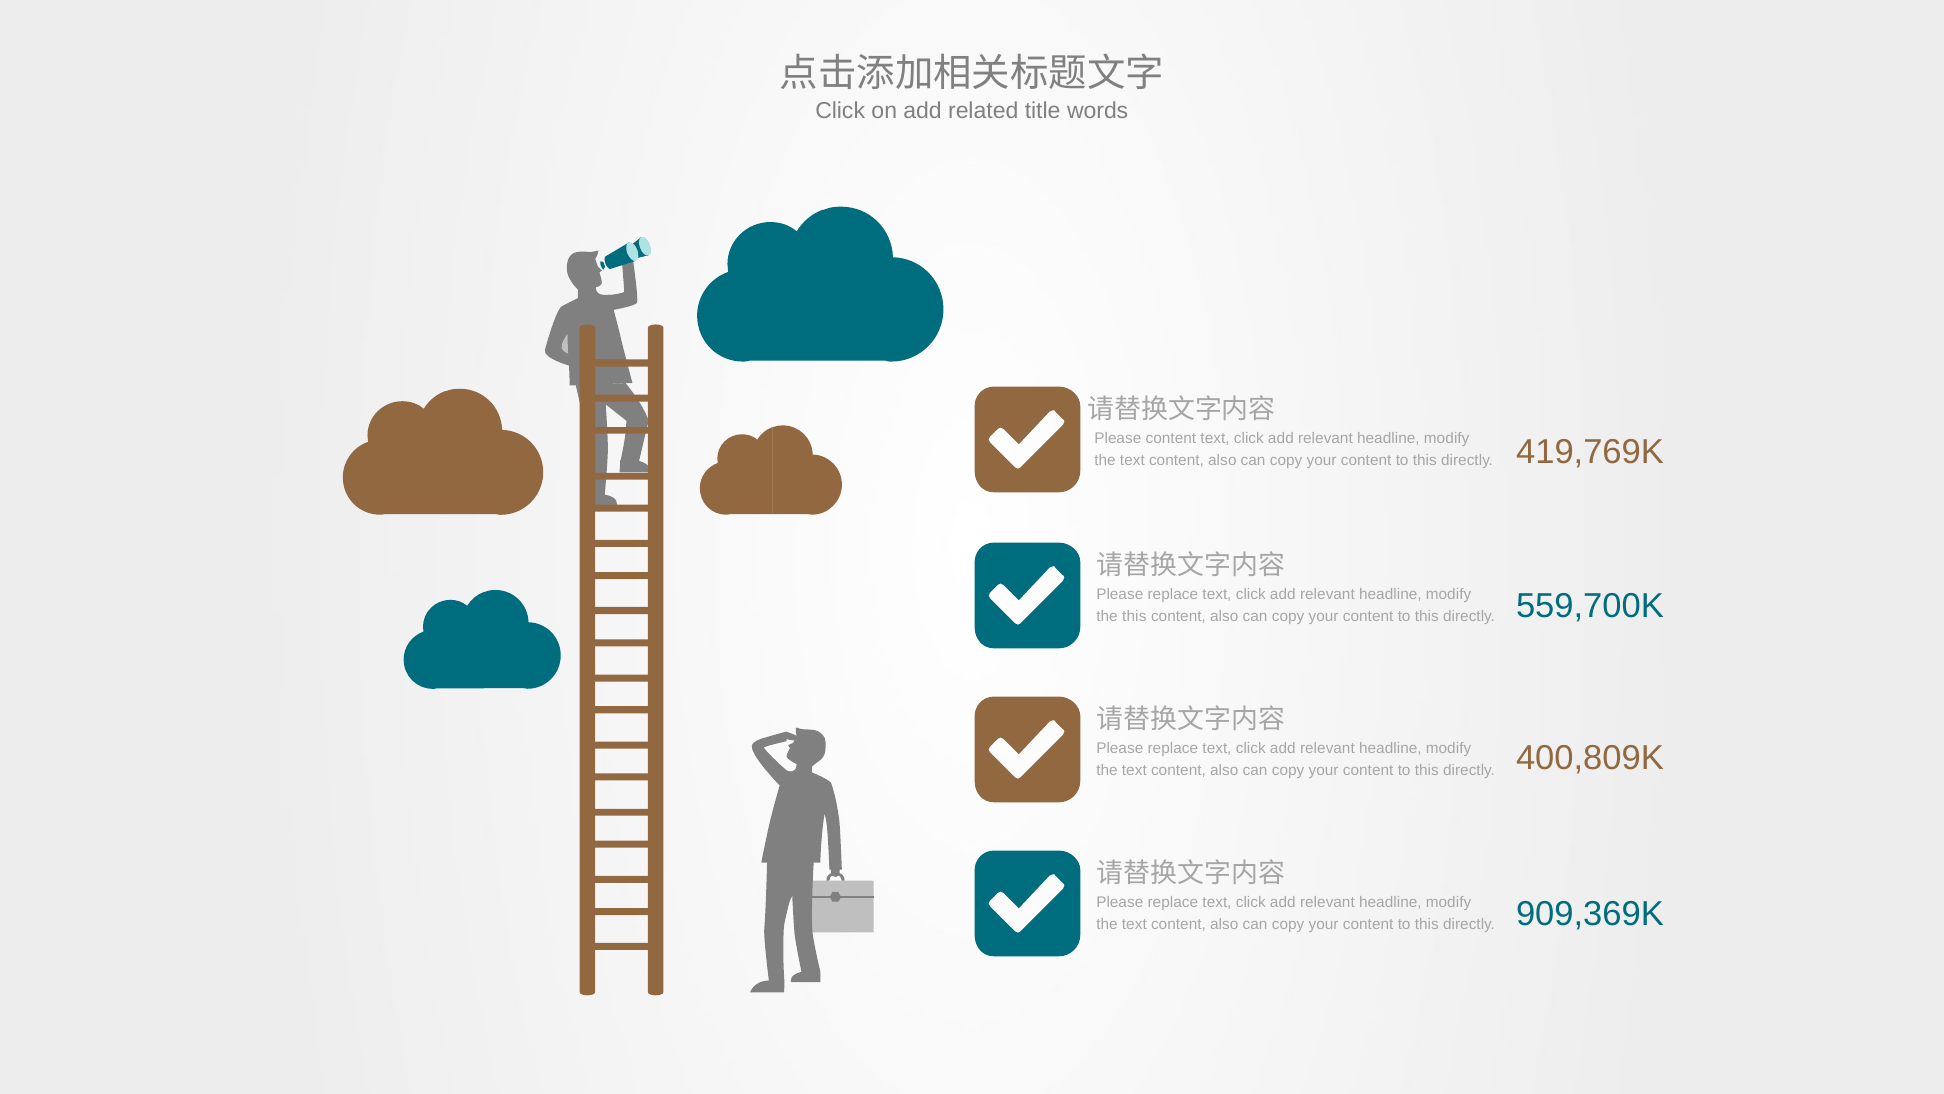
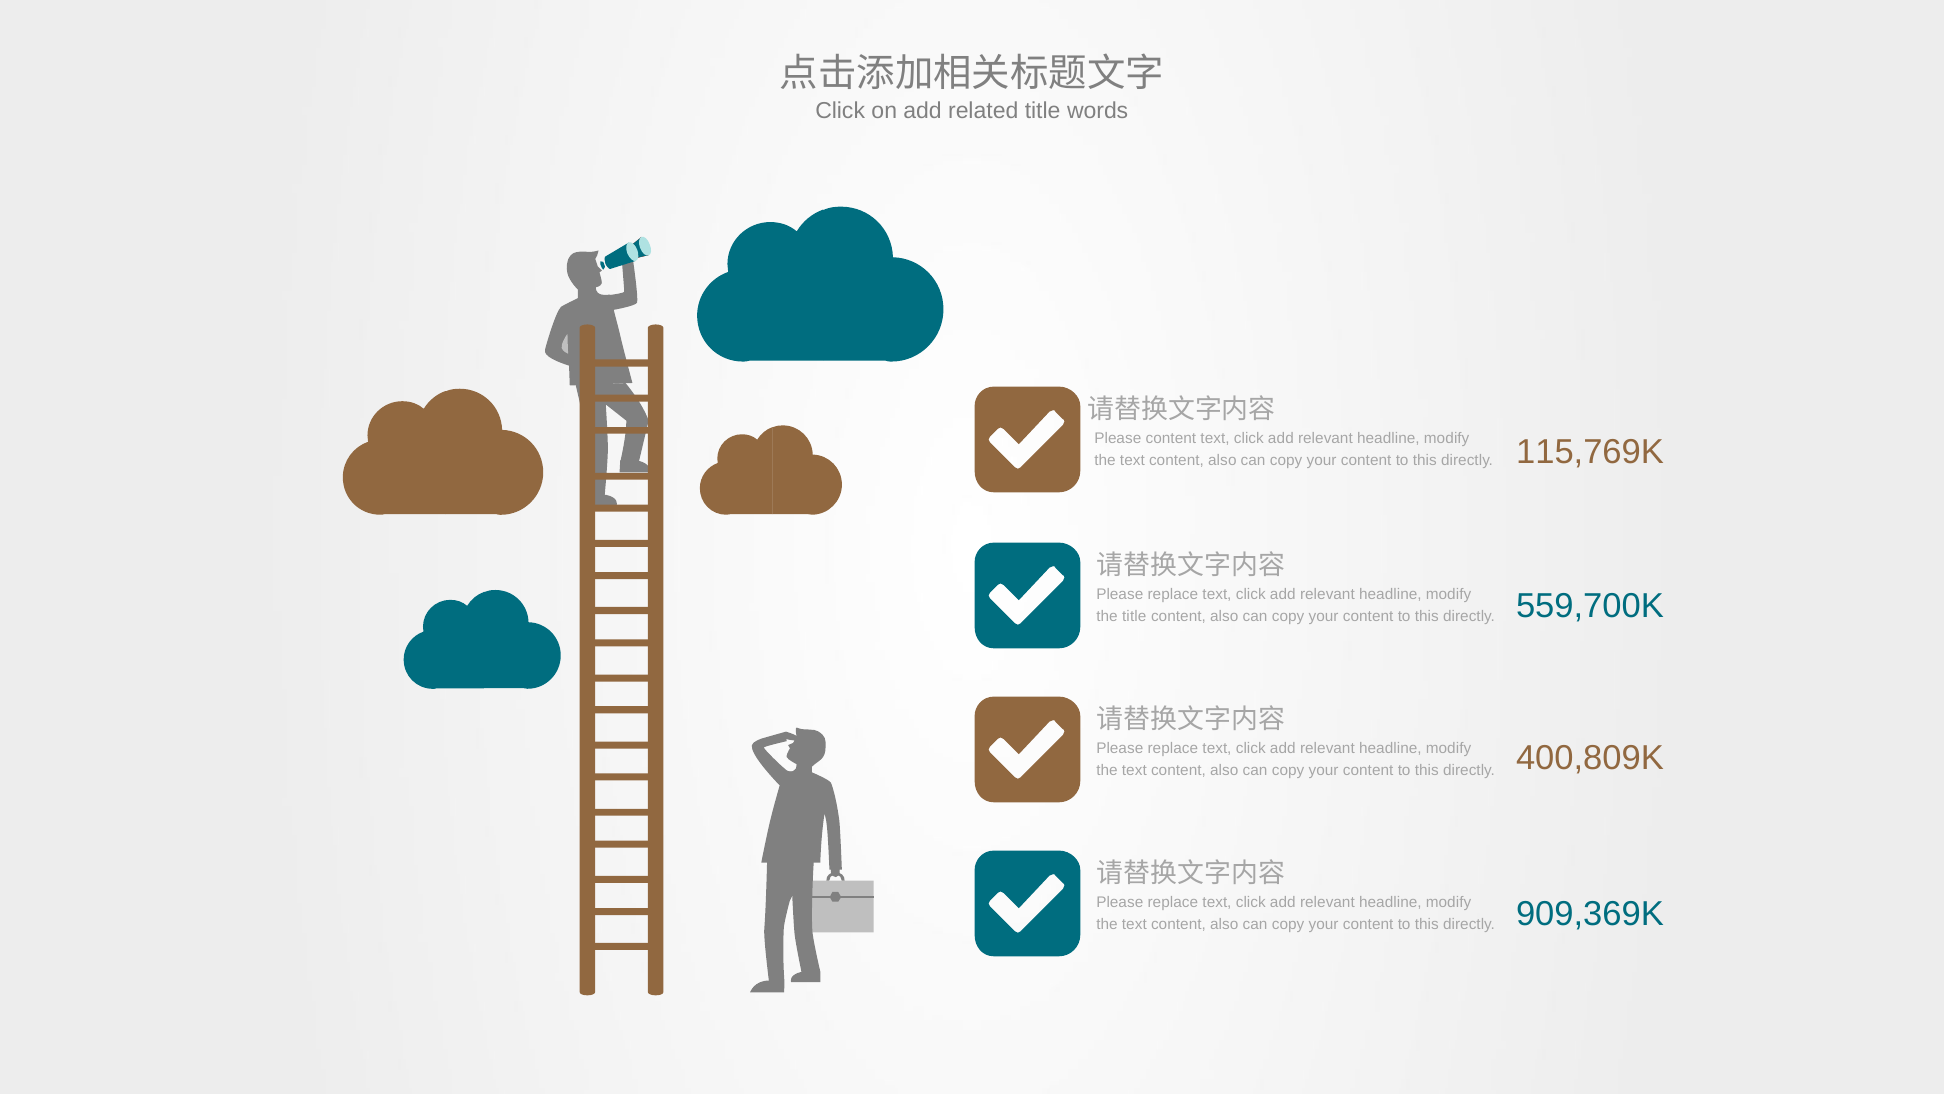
419,769K: 419,769K -> 115,769K (1590, 452)
the this: this -> title (1134, 616)
